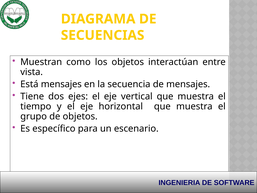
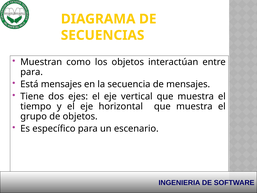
vista: vista -> para (32, 72)
